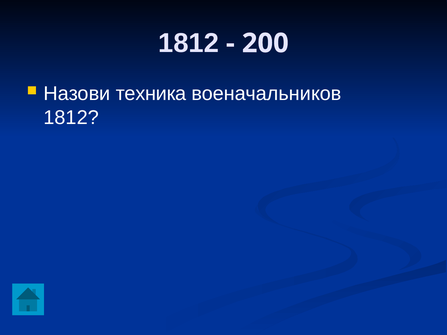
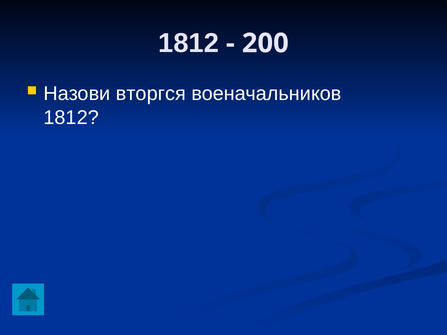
техника: техника -> вторгся (151, 94)
